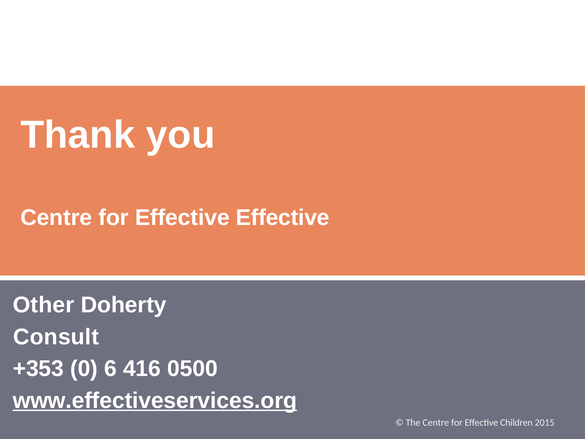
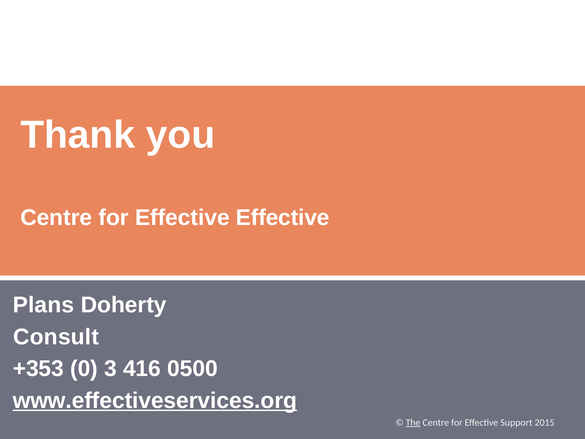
Other: Other -> Plans (44, 305)
6: 6 -> 3 (111, 369)
The underline: none -> present (413, 422)
Children: Children -> Support (516, 422)
